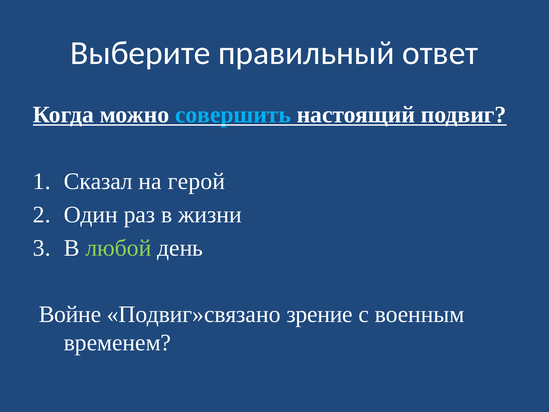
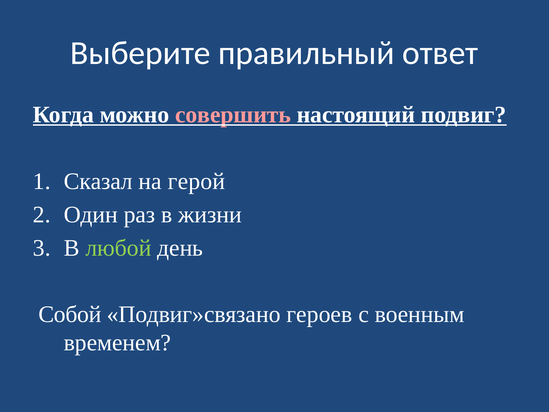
совершить colour: light blue -> pink (233, 115)
Войне: Войне -> Собой (70, 314)
зрение: зрение -> героев (319, 314)
